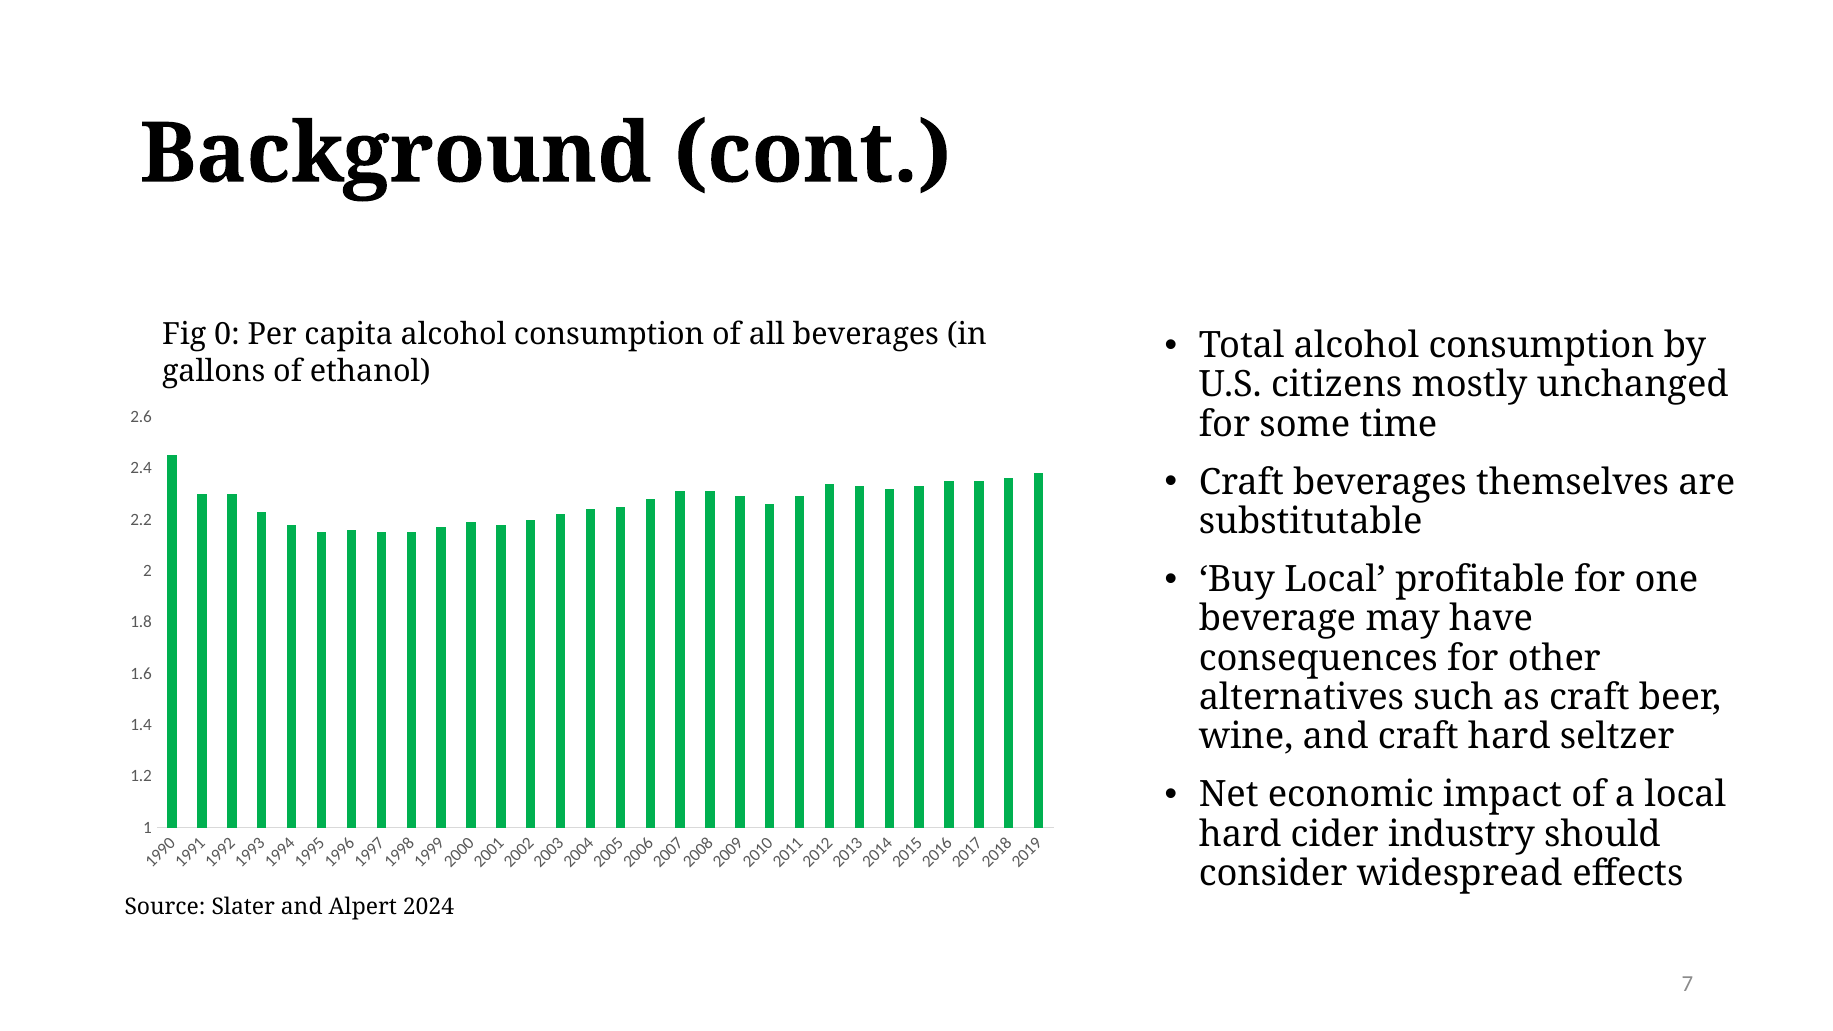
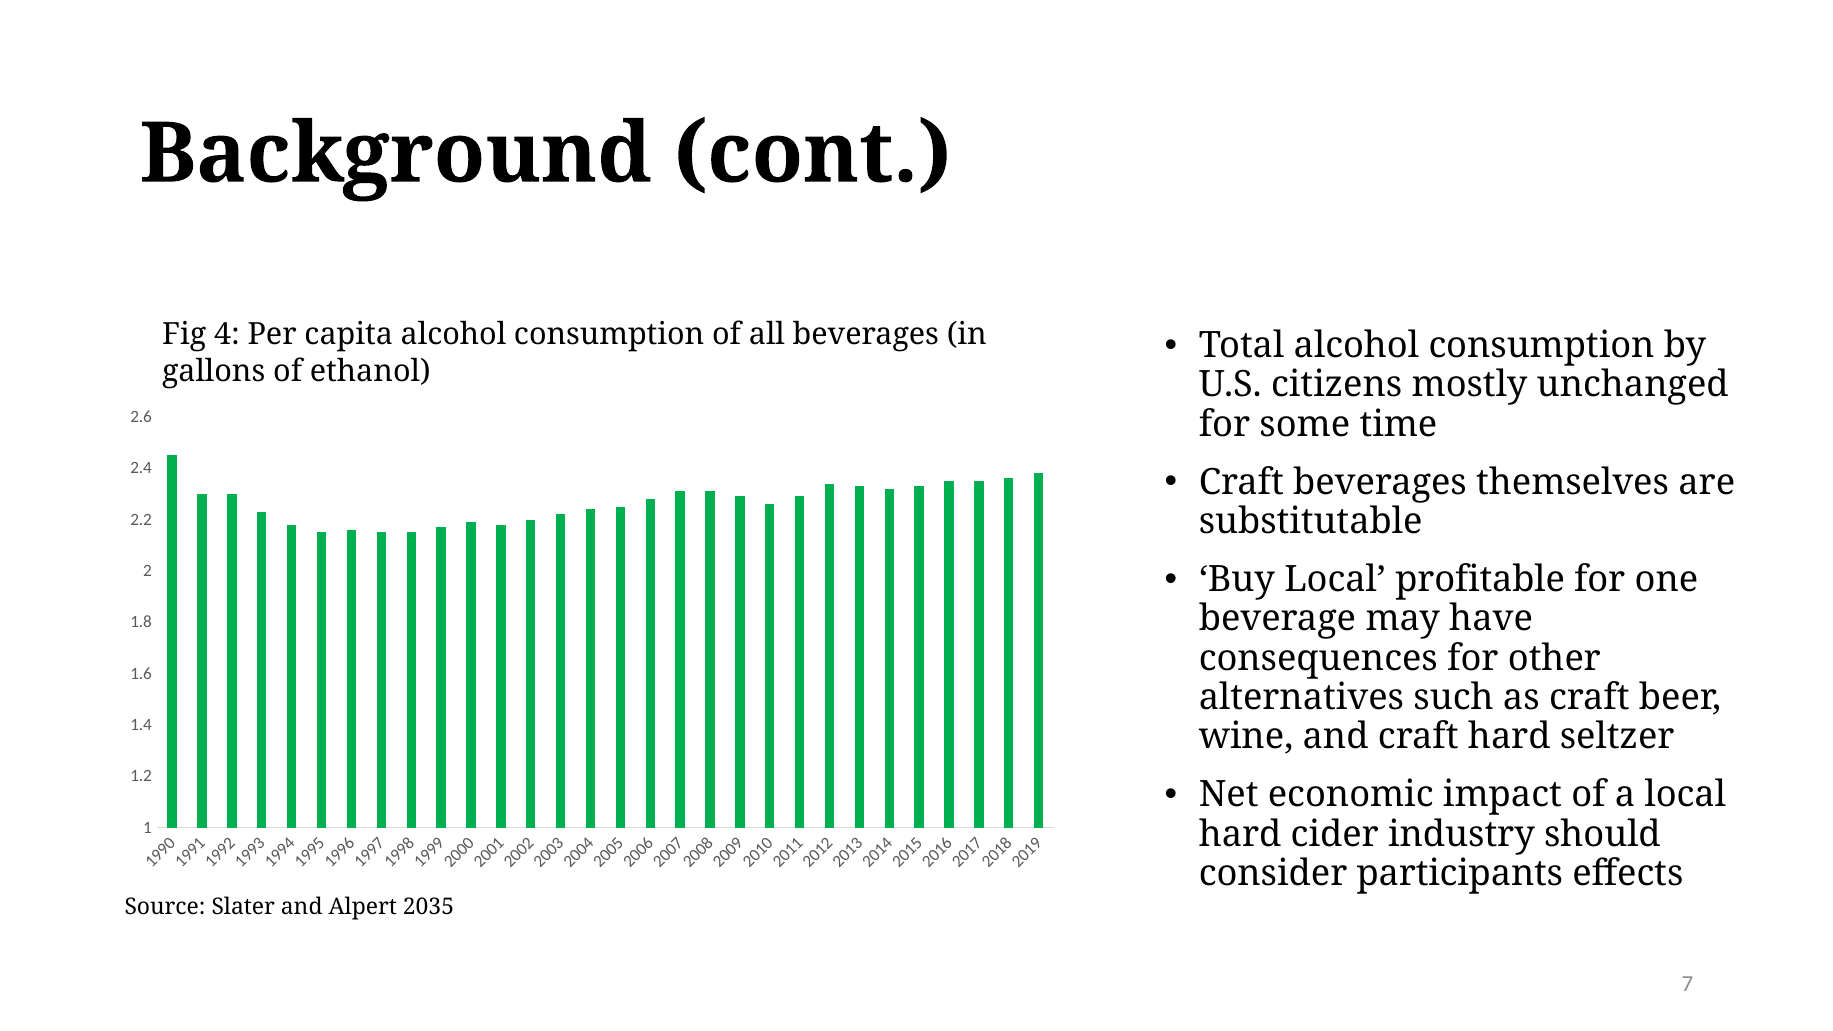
Fig 0: 0 -> 4 (227, 335)
widespread: widespread -> participants (1460, 873)
2024: 2024 -> 2035 (428, 907)
